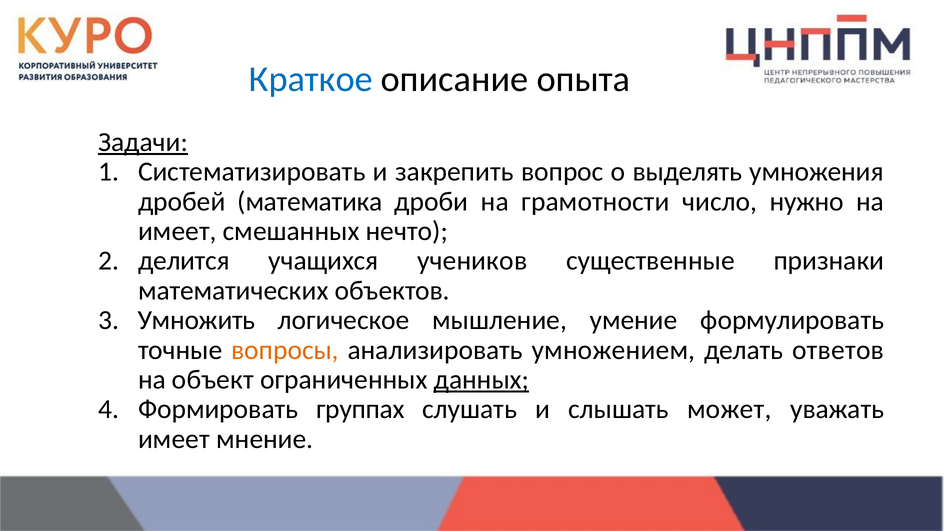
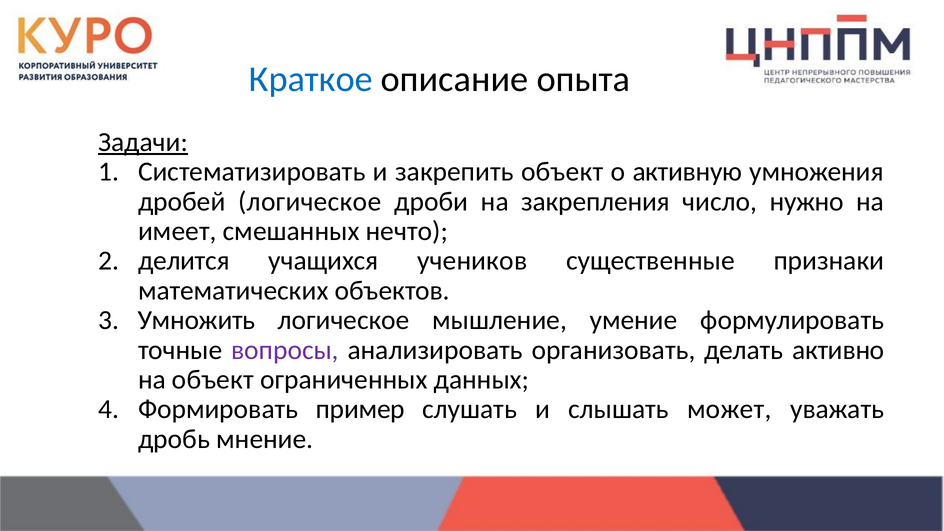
закрепить вопрос: вопрос -> объект (562, 172)
выделять: выделять -> активную (687, 172)
дробей математика: математика -> логическое (310, 202)
грамотности: грамотности -> закрепления (596, 202)
вопросы colour: orange -> purple (285, 350)
умножением: умножением -> организовать (614, 350)
ответов: ответов -> активно (838, 350)
данных underline: present -> none (481, 380)
группах: группах -> пример (360, 409)
имеет: имеет -> дробь (174, 439)
